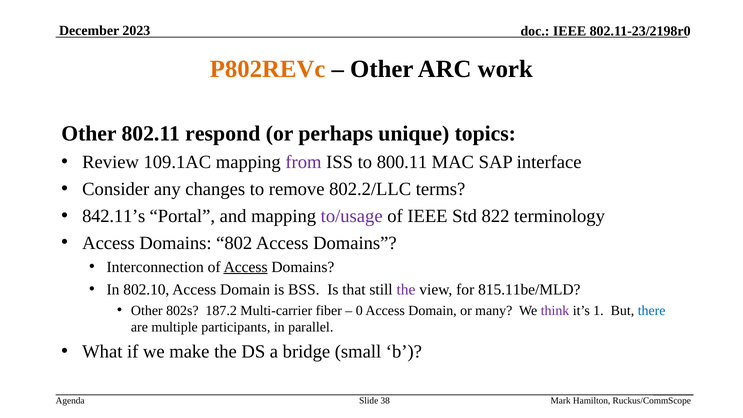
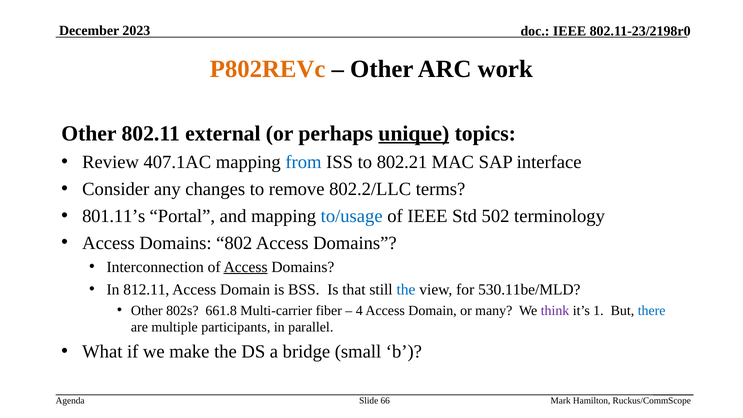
respond: respond -> external (223, 133)
unique underline: none -> present (414, 133)
109.1AC: 109.1AC -> 407.1AC (177, 162)
from colour: purple -> blue (303, 162)
800.11: 800.11 -> 802.21 (402, 162)
842.11’s: 842.11’s -> 801.11’s (114, 216)
to/usage colour: purple -> blue (352, 216)
822: 822 -> 502 (496, 216)
802.10: 802.10 -> 812.11 (146, 289)
the colour: purple -> blue (406, 289)
815.11be/MLD: 815.11be/MLD -> 530.11be/MLD (529, 289)
187.2: 187.2 -> 661.8 (221, 310)
0: 0 -> 4 (359, 310)
38: 38 -> 66 (385, 401)
